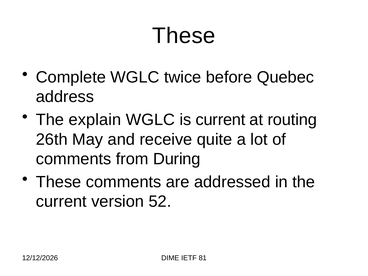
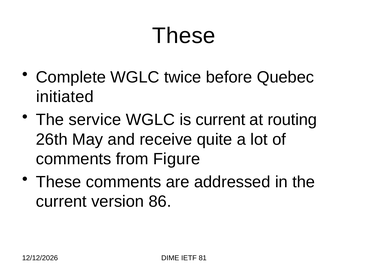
address: address -> initiated (65, 97)
explain: explain -> service (95, 120)
During: During -> Figure (177, 159)
52: 52 -> 86 (160, 202)
